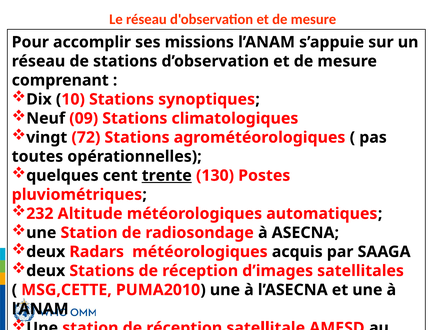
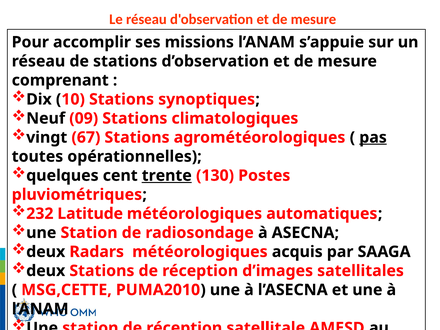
72: 72 -> 67 (86, 137)
pas underline: none -> present (373, 137)
Altitude: Altitude -> Latitude (90, 214)
